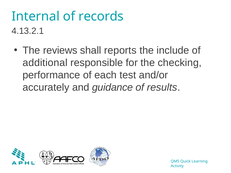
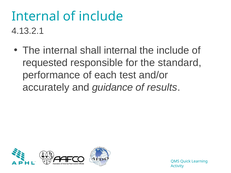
of records: records -> include (101, 16)
The reviews: reviews -> internal (60, 50)
shall reports: reports -> internal (120, 50)
additional: additional -> requested (45, 63)
checking: checking -> standard (180, 63)
